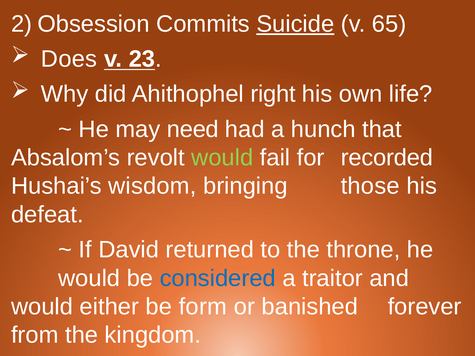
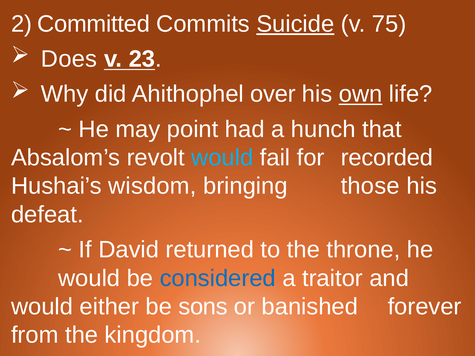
Obsession: Obsession -> Committed (94, 24)
65: 65 -> 75 (389, 24)
right: right -> over (273, 94)
own underline: none -> present (361, 94)
need: need -> point (193, 129)
would colour: light green -> light blue (222, 158)
form: form -> sons (203, 307)
